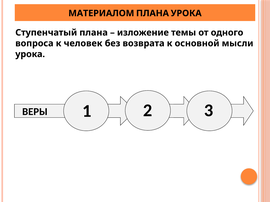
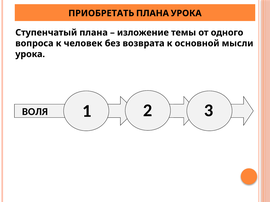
МАТЕРИАЛОМ: МАТЕРИАЛОМ -> ПРИОБРЕТАТЬ (101, 13)
ВЕРЫ: ВЕРЫ -> ВОЛЯ (35, 112)
